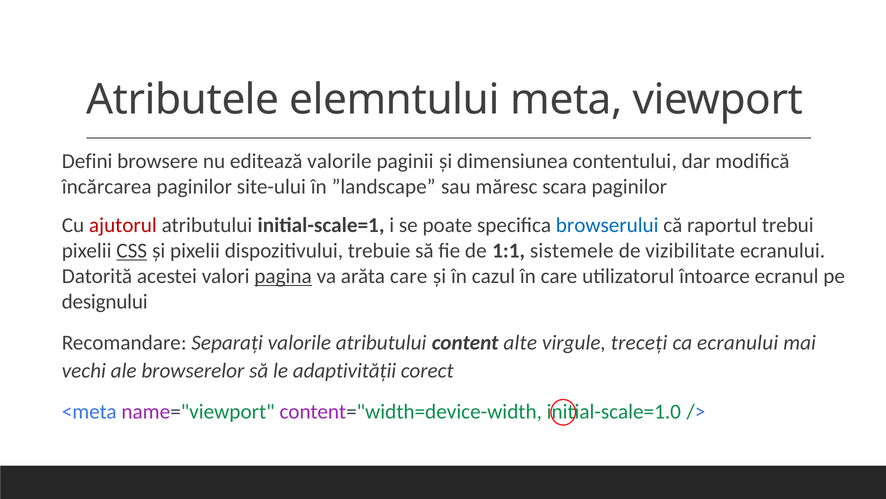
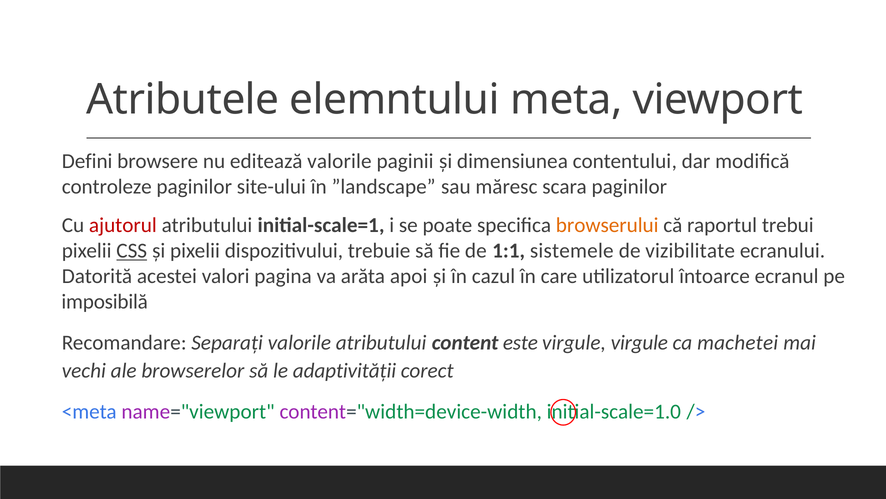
încărcarea: încărcarea -> controleze (107, 187)
browserului colour: blue -> orange (607, 225)
pagina underline: present -> none (283, 276)
arăta care: care -> apoi (409, 276)
designului: designului -> imposibilă (105, 301)
alte: alte -> este (520, 342)
virgule treceți: treceți -> virgule (639, 342)
ca ecranului: ecranului -> machetei (738, 342)
